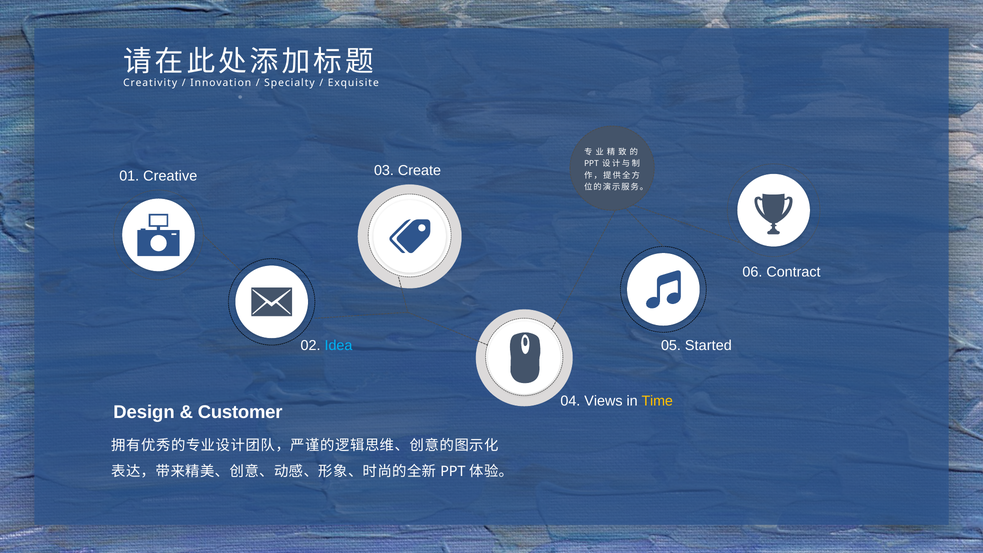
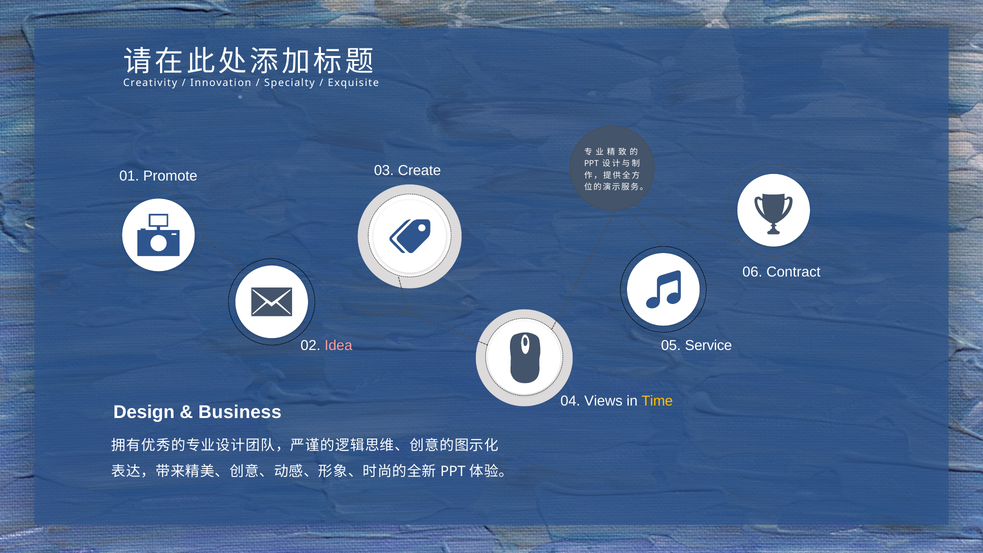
Creative: Creative -> Promote (170, 176)
Idea colour: light blue -> pink (338, 346)
Started: Started -> Service (709, 346)
Customer: Customer -> Business (240, 412)
